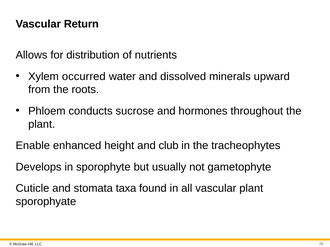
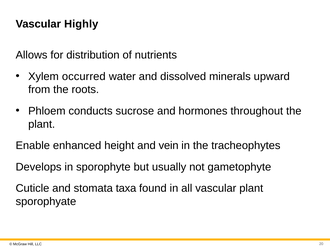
Return: Return -> Highly (81, 24)
club: club -> vein (169, 146)
